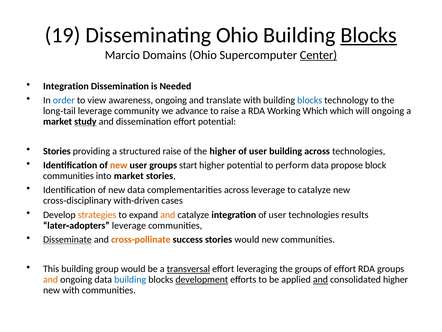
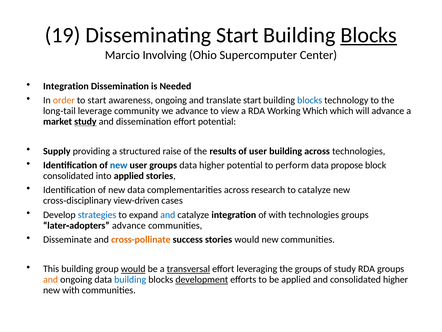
Disseminating Ohio: Ohio -> Start (237, 35)
Domains: Domains -> Involving (165, 55)
Center underline: present -> none (318, 55)
order colour: blue -> orange (64, 100)
to view: view -> start (97, 100)
translate with: with -> start (252, 100)
to raise: raise -> view (230, 111)
will ongoing: ongoing -> advance (388, 111)
Stories: Stories -> Supply (57, 151)
the higher: higher -> results (223, 151)
new colour: orange -> blue (119, 165)
groups start: start -> data (188, 165)
communities: communities -> consolidated (68, 176)
into market: market -> applied (129, 176)
across leverage: leverage -> research (268, 190)
with-driven: with-driven -> view-driven (136, 200)
strategies colour: orange -> blue (97, 214)
and colour: orange -> blue (168, 214)
integration of user: user -> with (277, 214)
technologies results: results -> groups (355, 214)
leverage: leverage -> advance (129, 225)
Disseminate underline: present -> none (67, 239)
would underline: none -> present (133, 269)
of effort: effort -> study (345, 269)
and underline: present -> none (320, 279)
